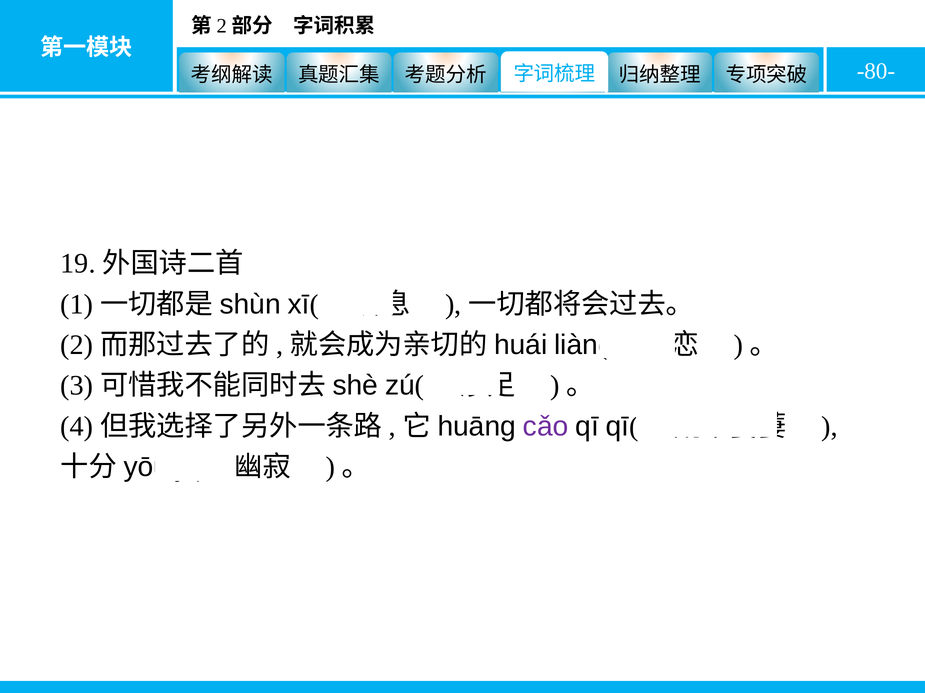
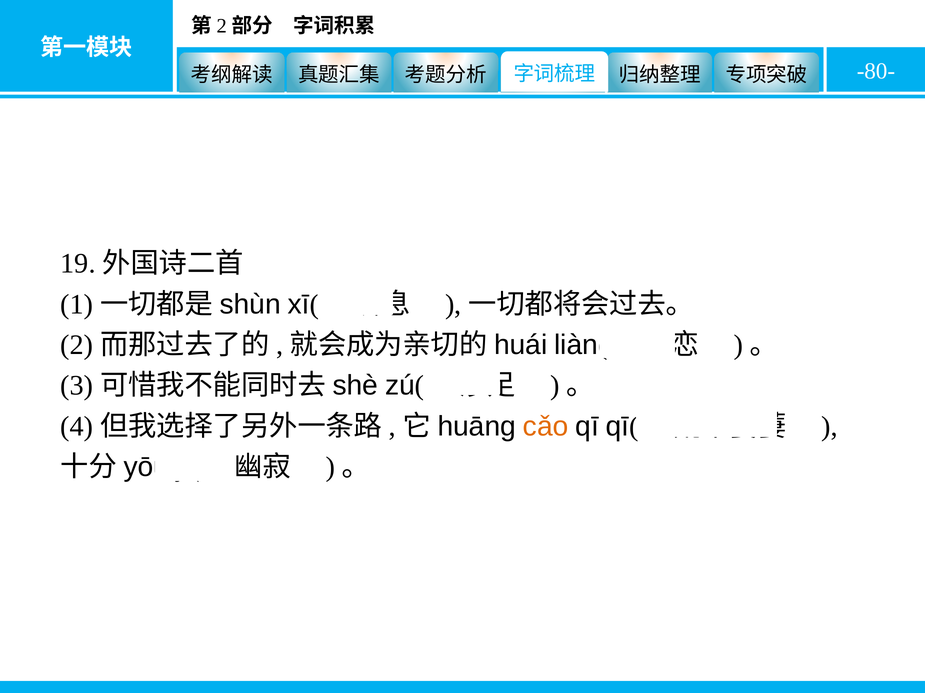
cǎo colour: purple -> orange (546, 427)
